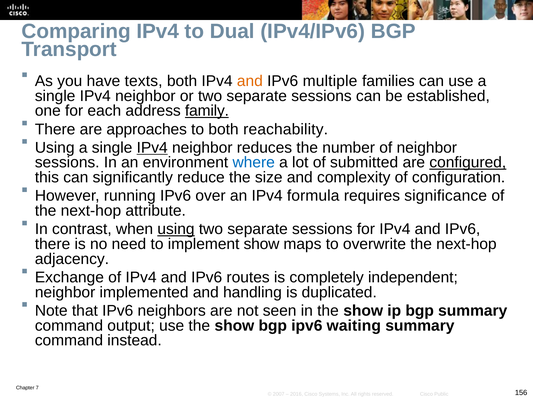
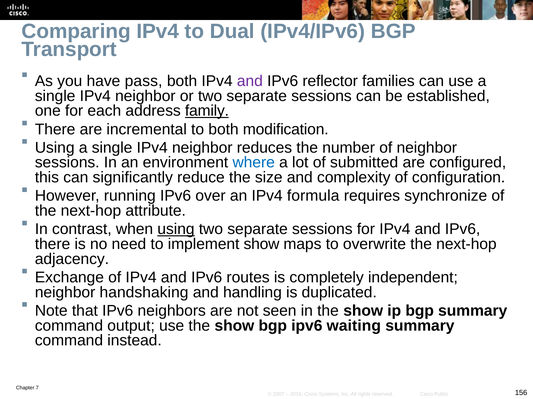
texts: texts -> pass (144, 81)
and colour: orange -> purple (250, 81)
multiple: multiple -> reflector (330, 81)
approaches: approaches -> incremental (147, 129)
reachability: reachability -> modification (286, 129)
IPv4 underline: present -> none (152, 148)
configured underline: present -> none (468, 163)
significance: significance -> synchronize (446, 196)
implemented: implemented -> handshaking (144, 293)
